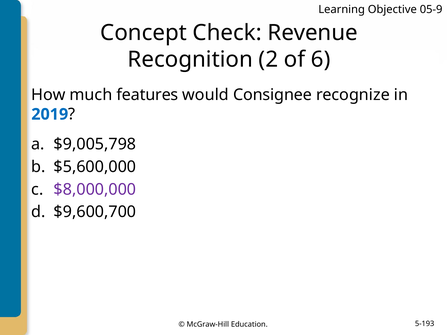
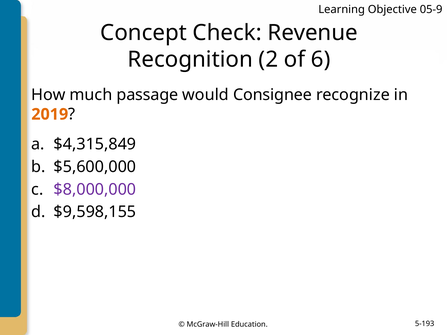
features: features -> passage (147, 95)
2019 colour: blue -> orange (50, 114)
$9,005,798: $9,005,798 -> $4,315,849 (95, 144)
$9,600,700: $9,600,700 -> $9,598,155 (95, 212)
